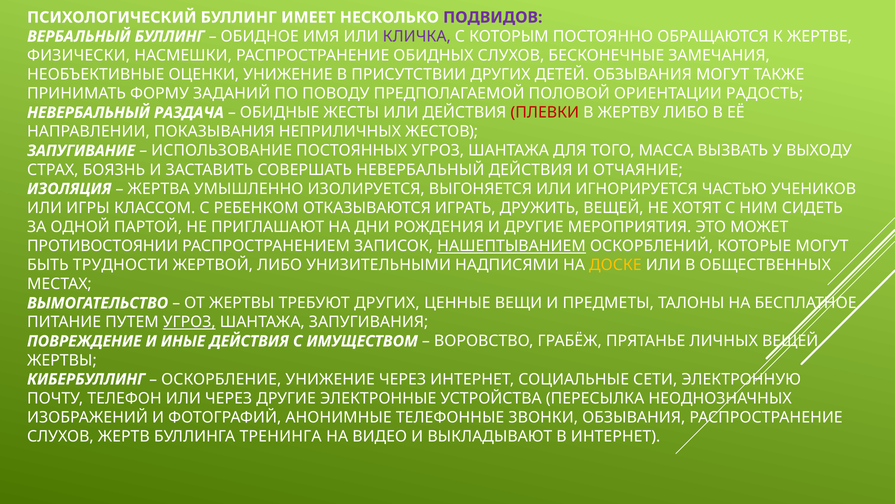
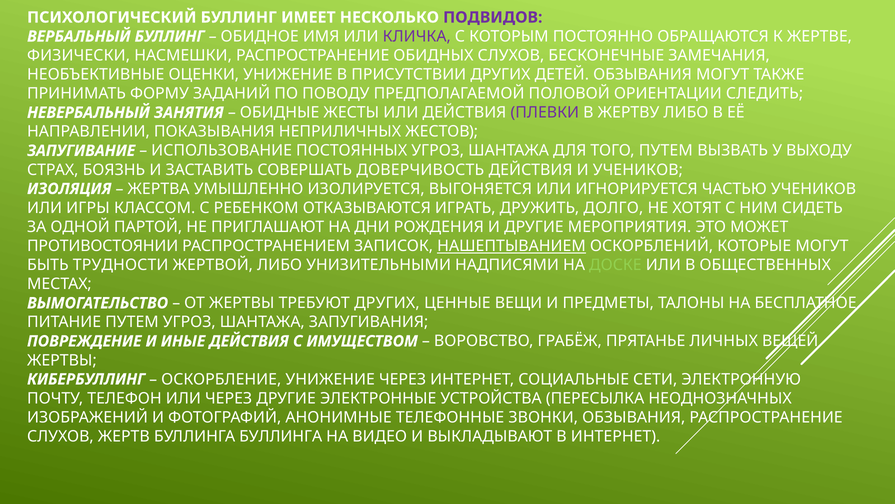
РАДОСТЬ: РАДОСТЬ -> СЛЕДИТЬ (765, 93)
РАЗДАЧА: РАЗДАЧА -> ЗАНЯТИЯ (189, 113)
ПЛЕВКИ colour: red -> purple (545, 113)
ТОГО МАССА: МАССА -> ПУТЕМ (666, 151)
СОВЕРШАТЬ НЕВЕРБАЛЬНЫЙ: НЕВЕРБАЛЬНЫЙ -> ДОВЕРЧИВОСТЬ (420, 170)
И ОТЧАЯНИЕ: ОТЧАЯНИЕ -> УЧЕНИКОВ (638, 170)
ДРУЖИТЬ ВЕЩЕЙ: ВЕЩЕЙ -> ДОЛГО (613, 208)
ДОСКЕ colour: yellow -> light green (615, 265)
УГРОЗ underline: present -> none (189, 322)
БУЛЛИНГА ТРЕНИНГА: ТРЕНИНГА -> БУЛЛИНГА (281, 436)
